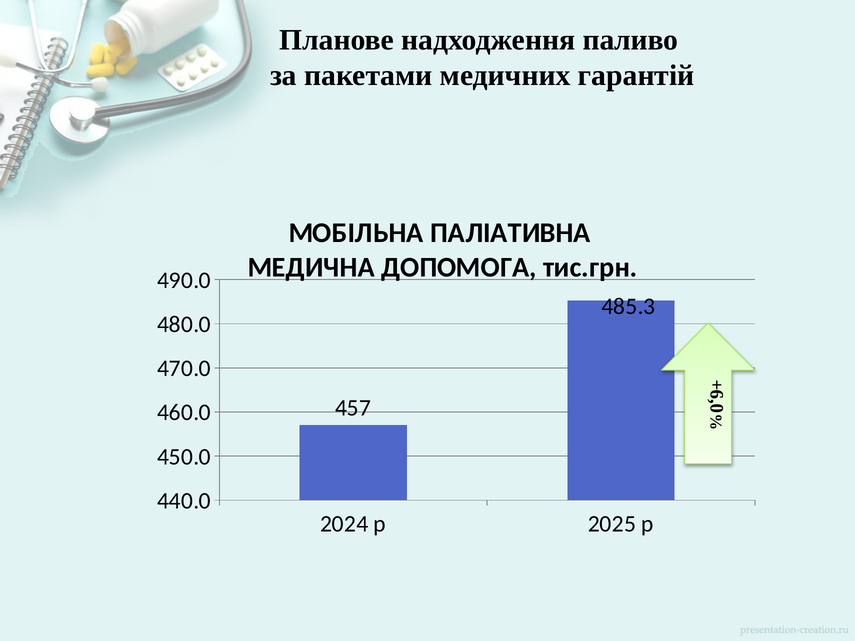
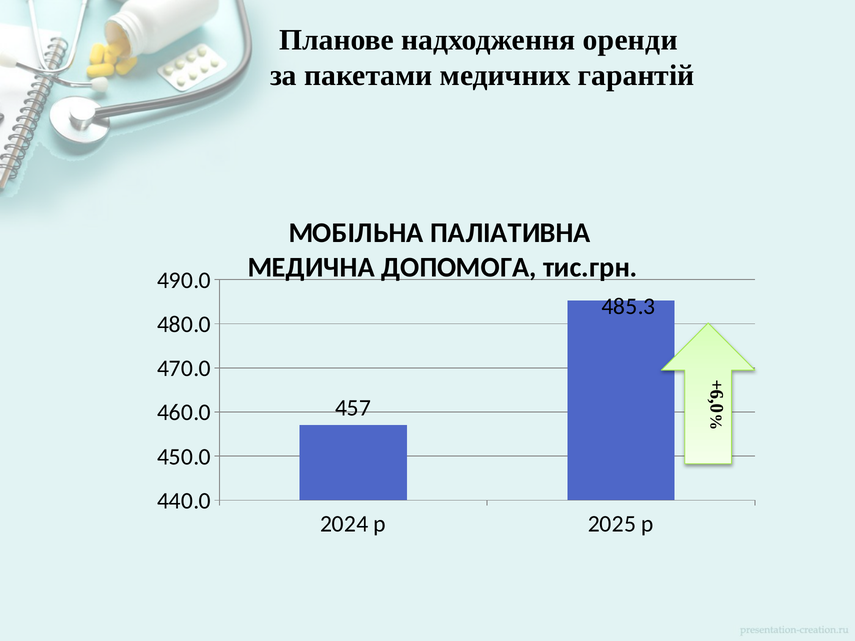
паливо: паливо -> оренди (630, 40)
